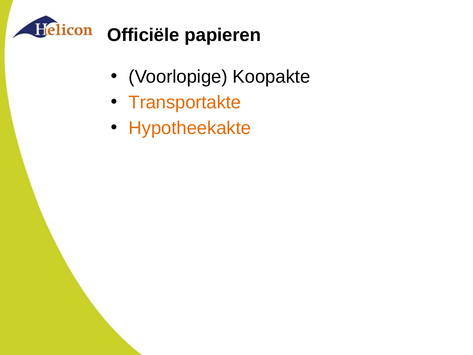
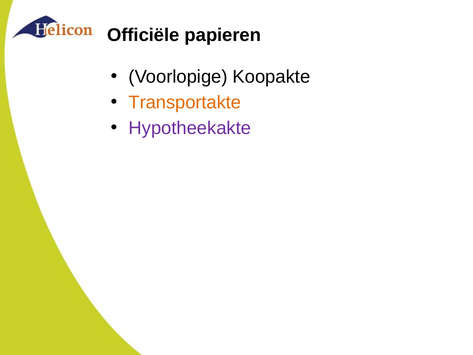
Hypotheekakte colour: orange -> purple (190, 128)
